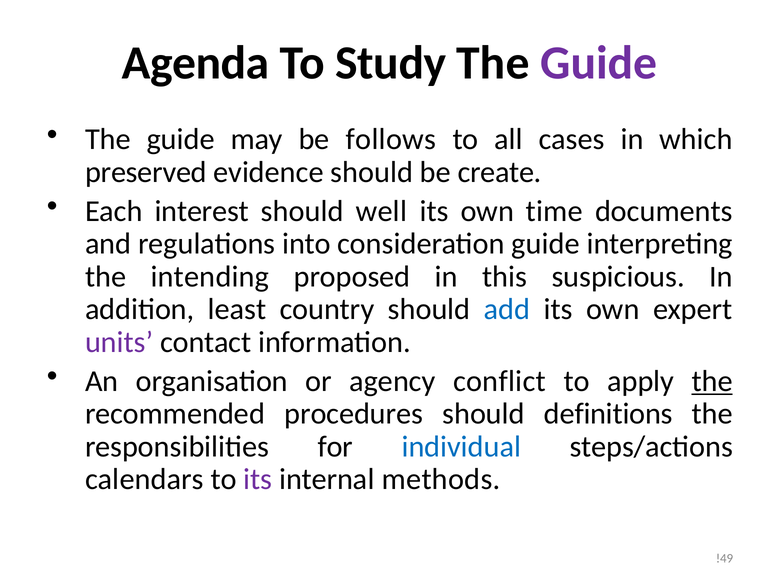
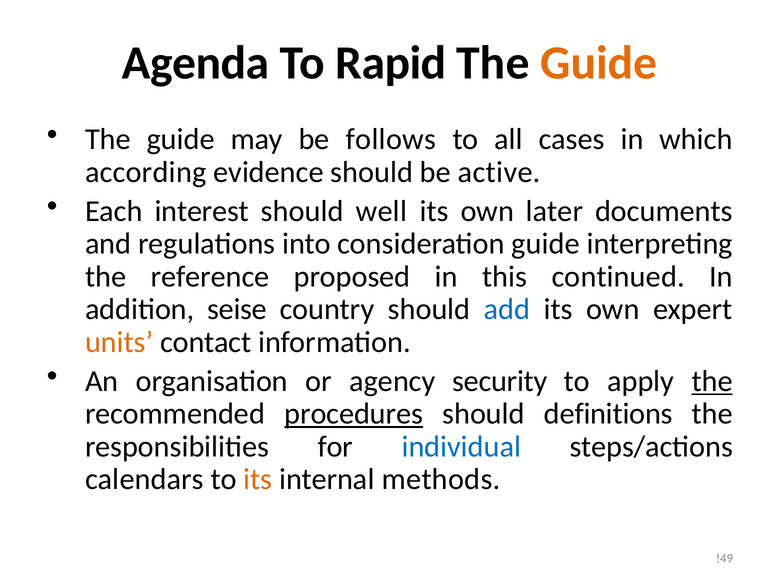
Study: Study -> Rapid (391, 63)
Guide colour: purple -> orange (599, 63)
preserved: preserved -> according (146, 172)
create: create -> active (499, 172)
time: time -> later (555, 211)
intending: intending -> reference (210, 277)
suspicious: suspicious -> continued (618, 277)
least: least -> seise (237, 309)
units colour: purple -> orange (119, 342)
conflict: conflict -> security (500, 381)
procedures underline: none -> present (354, 414)
its colour: purple -> orange (258, 479)
